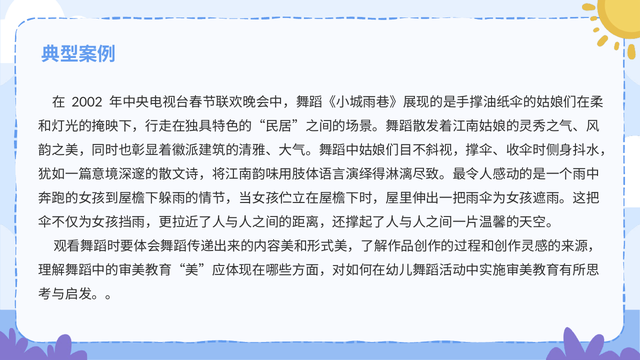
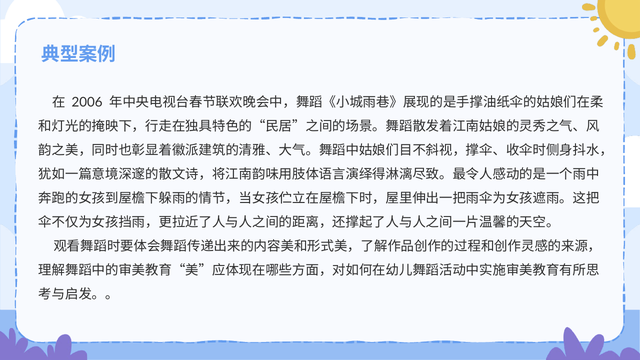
2002: 2002 -> 2006 (87, 103)
